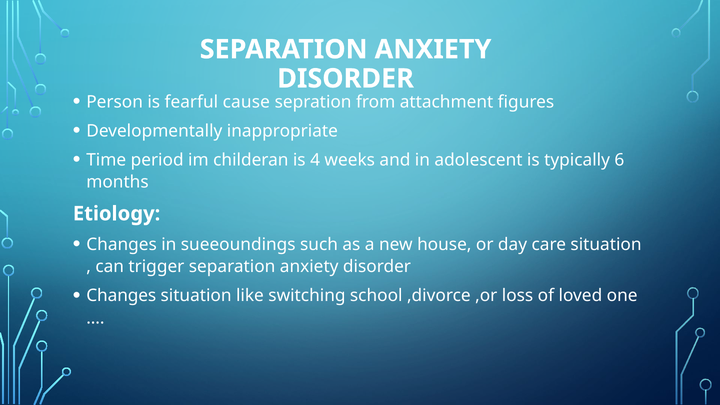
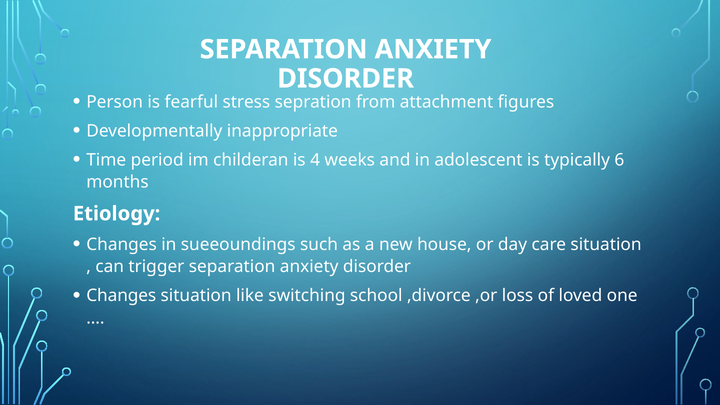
cause: cause -> stress (246, 102)
